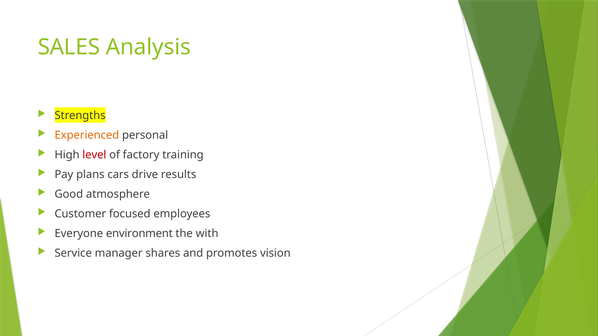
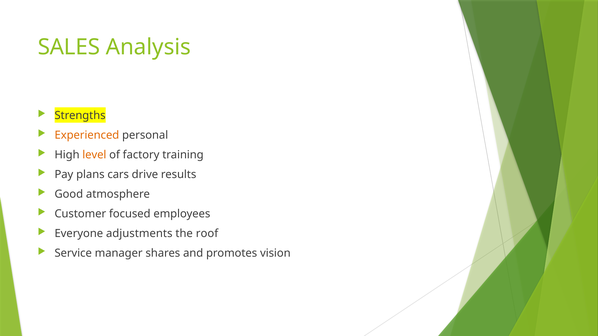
level colour: red -> orange (94, 155)
environment: environment -> adjustments (139, 234)
with: with -> roof (207, 234)
